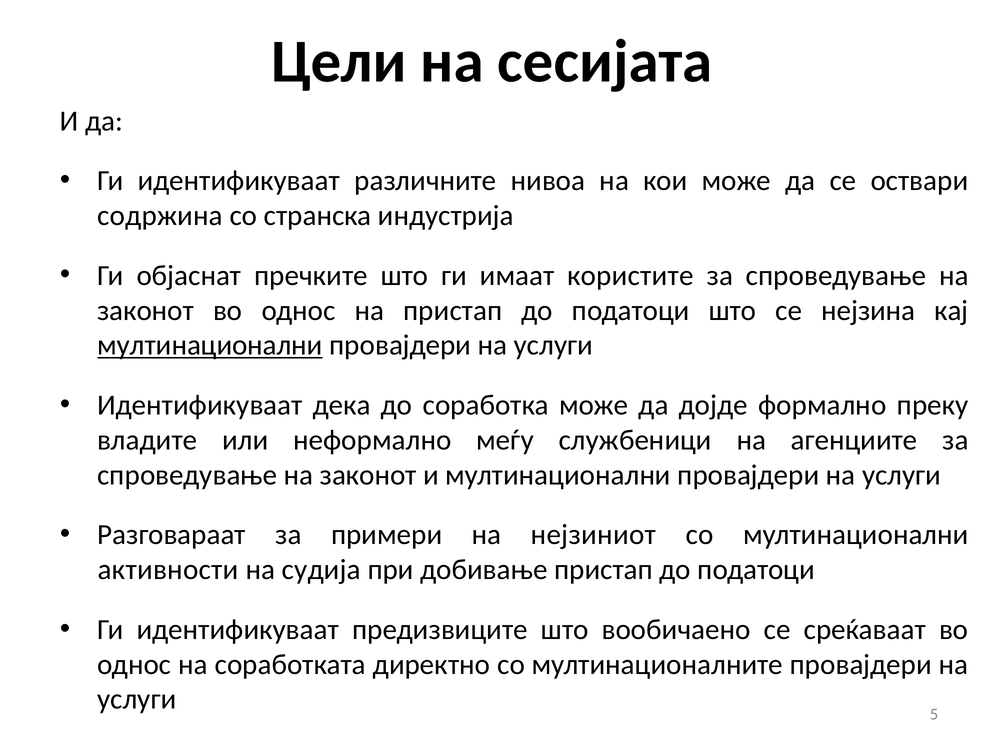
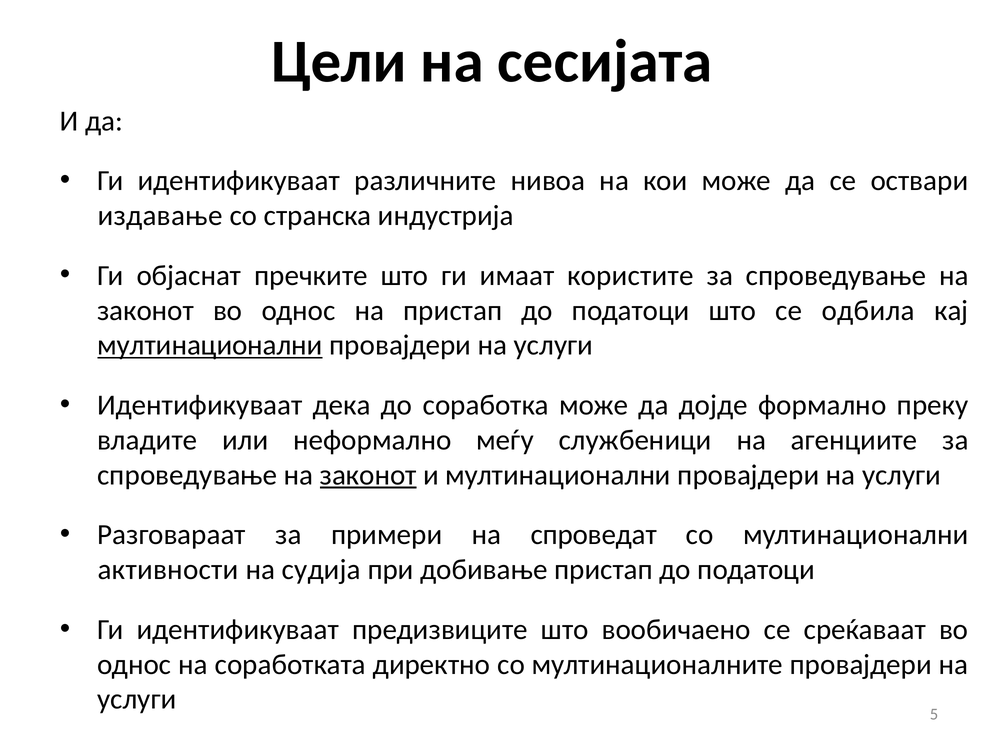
содржина: содржина -> издавање (160, 216)
нејзина: нејзина -> одбила (868, 311)
законот underline: none -> present (368, 475)
нејзиниот: нејзиниот -> спроведат (594, 535)
